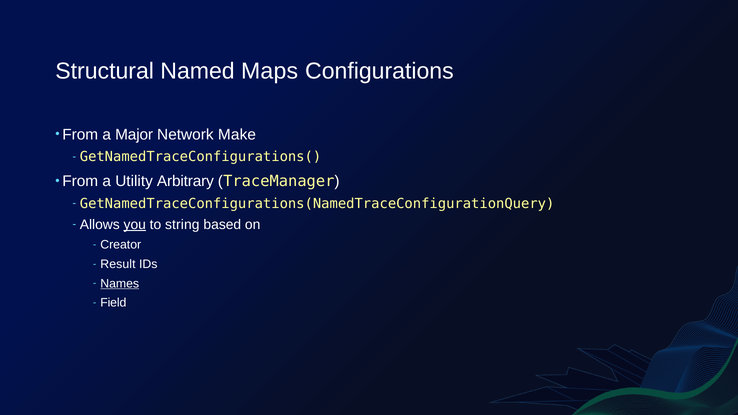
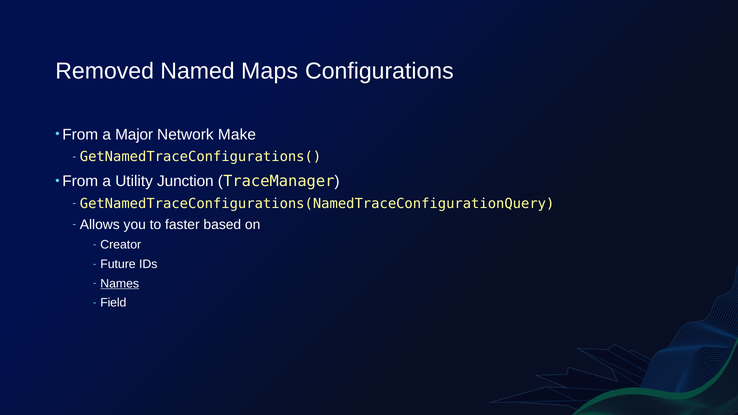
Structural: Structural -> Removed (105, 71)
Arbitrary: Arbitrary -> Junction (185, 181)
you underline: present -> none (135, 225)
string: string -> faster (182, 225)
Result: Result -> Future (118, 264)
